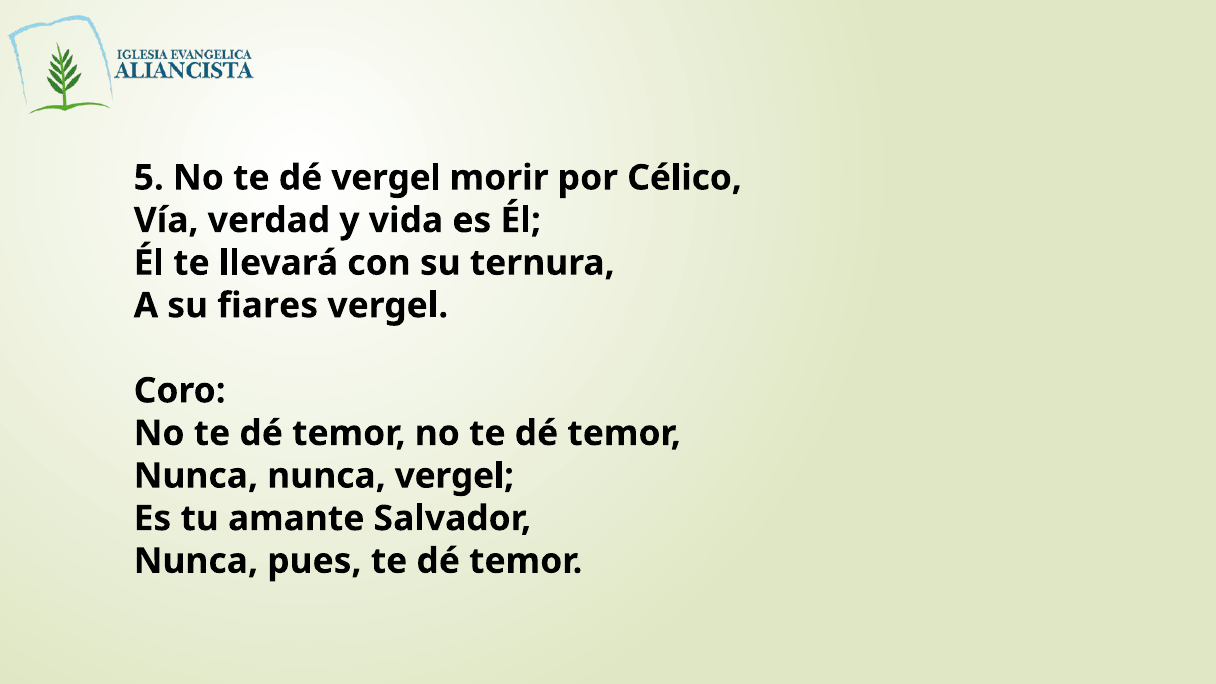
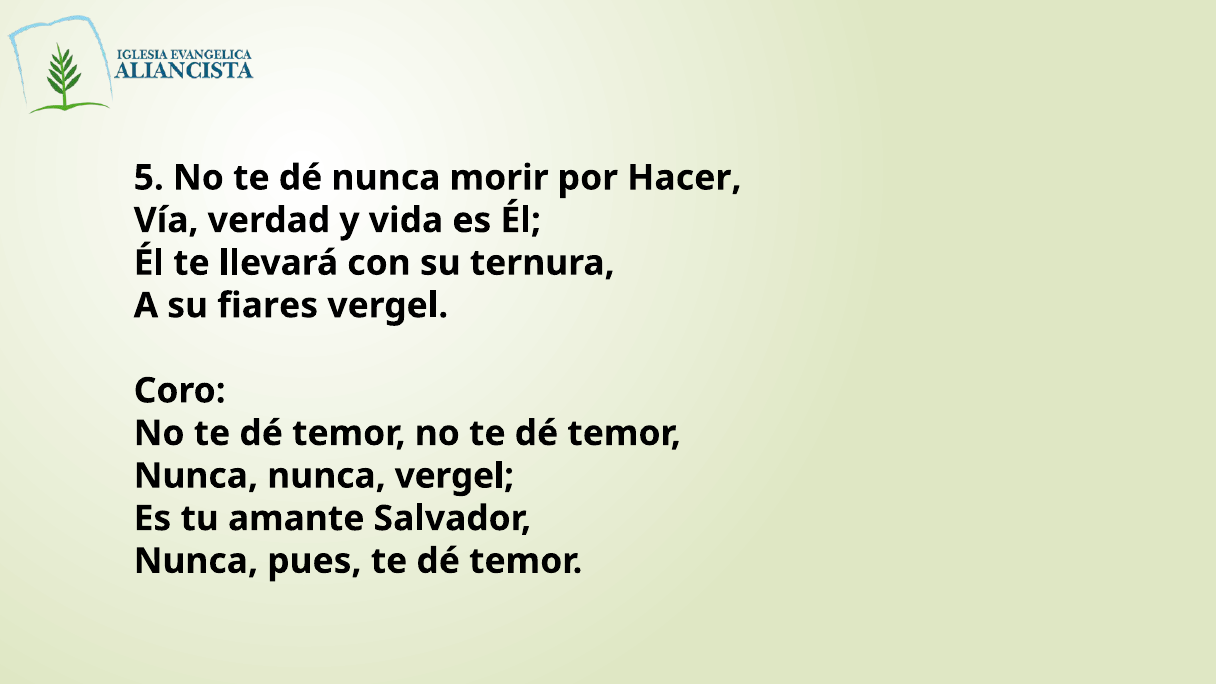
dé vergel: vergel -> nunca (386, 178)
Célico: Célico -> Hacer (684, 178)
